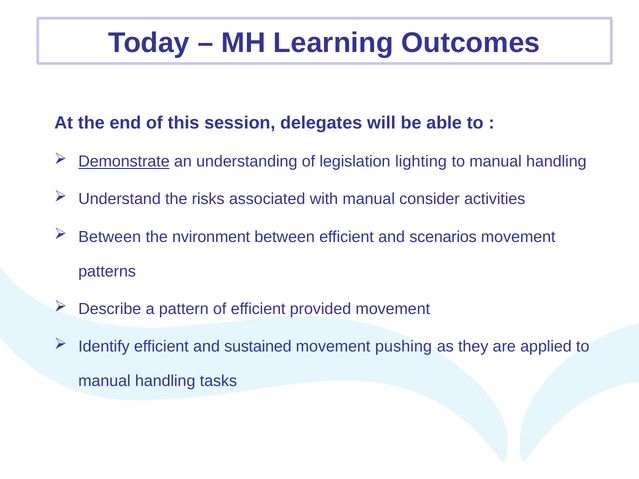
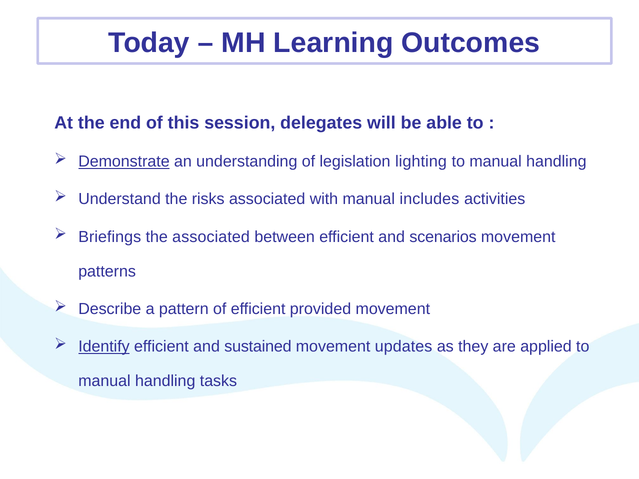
consider: consider -> includes (429, 199)
Between: Between -> Briefings (110, 237)
the nvironment: nvironment -> associated (211, 237)
Identify underline: none -> present (104, 347)
pushing: pushing -> updates (404, 347)
